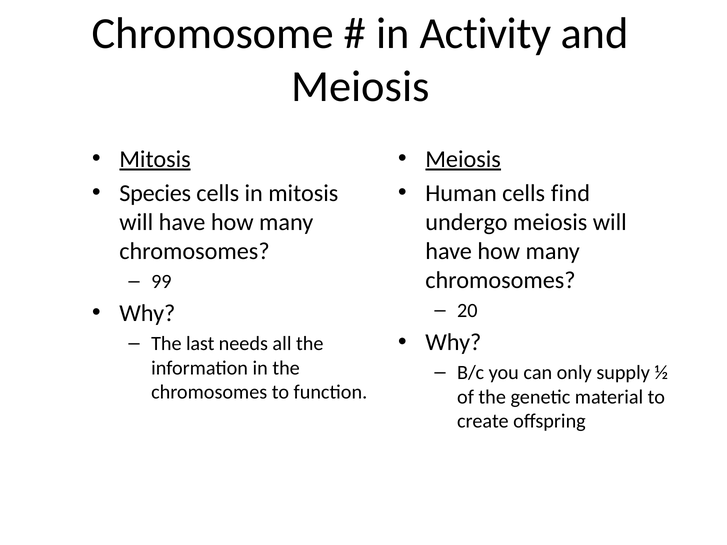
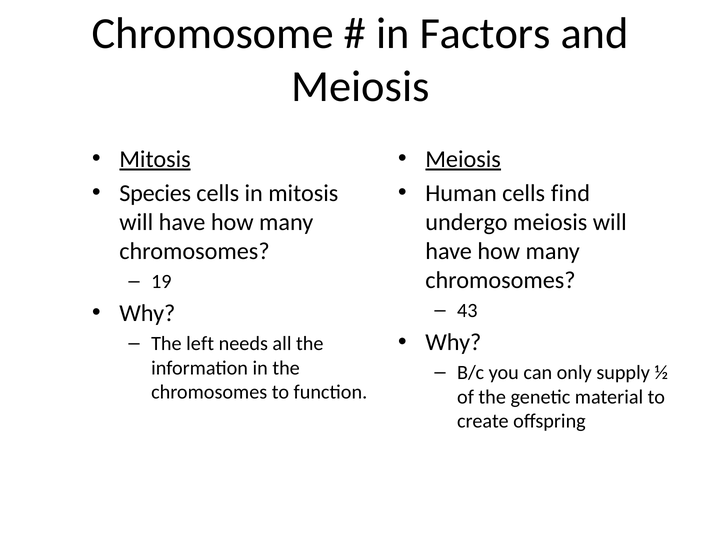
Activity: Activity -> Factors (485, 33)
99: 99 -> 19 (161, 282)
20: 20 -> 43 (467, 311)
last: last -> left (200, 344)
